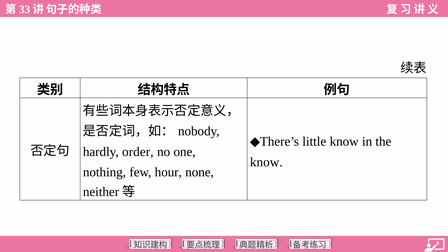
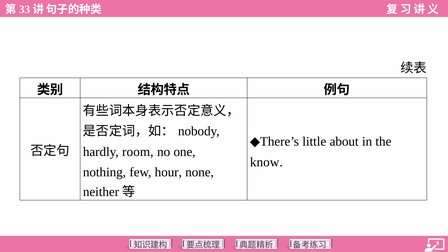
little know: know -> about (344, 141)
order: order -> room (138, 152)
